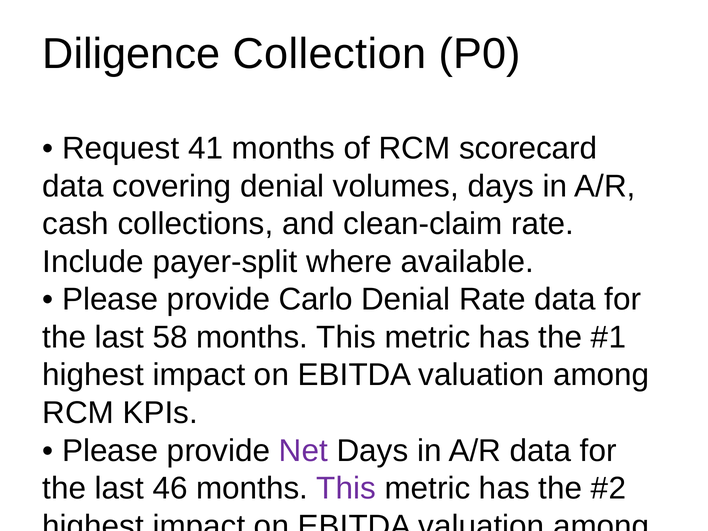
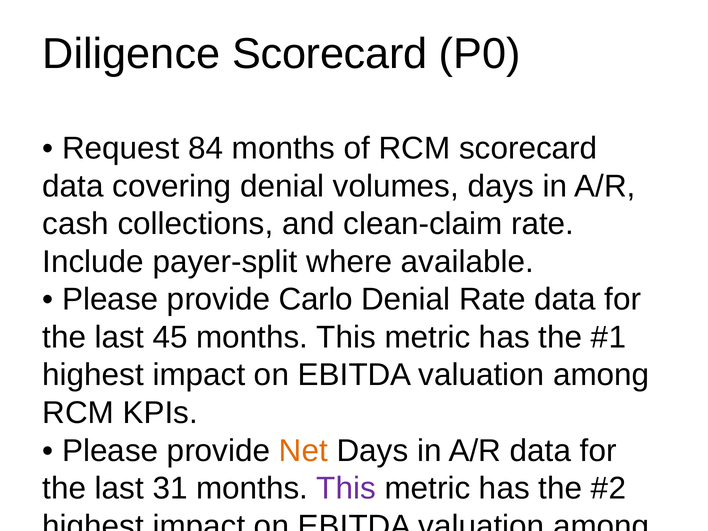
Diligence Collection: Collection -> Scorecard (330, 54)
41: 41 -> 84 (206, 148)
58: 58 -> 45 (170, 337)
Net colour: purple -> orange (303, 451)
46: 46 -> 31 (170, 488)
